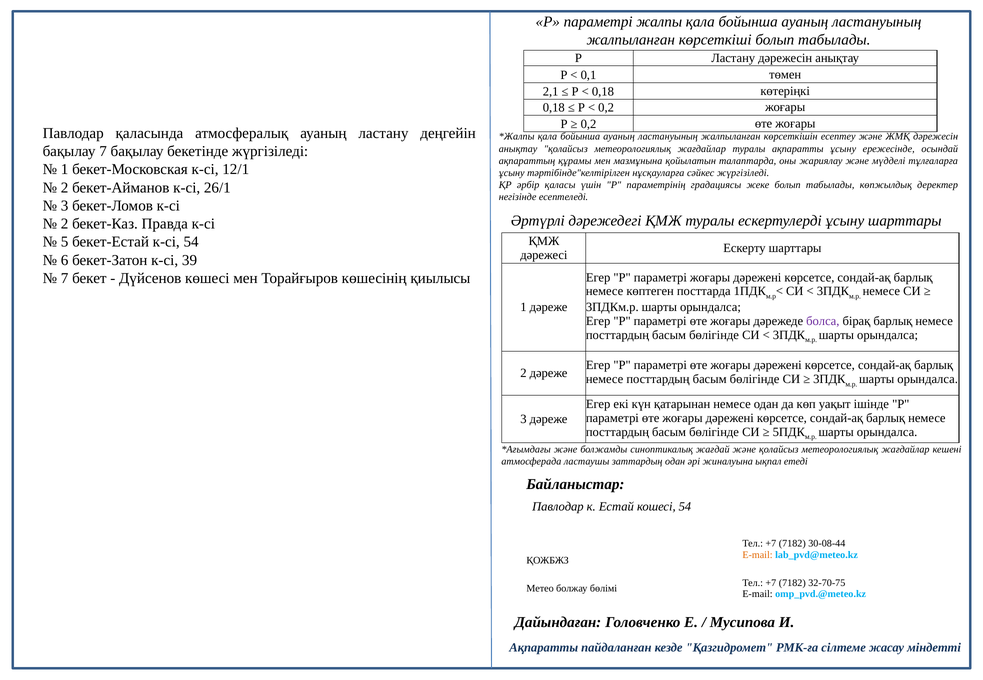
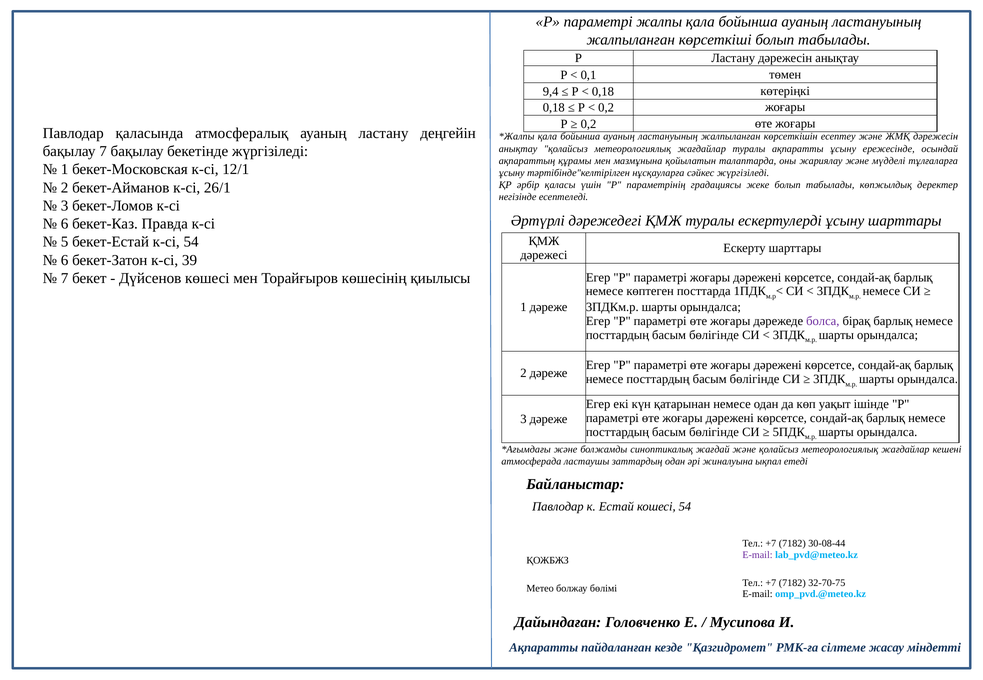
2,1: 2,1 -> 9,4 (551, 92)
2: 2 -> 6 (65, 224)
E-mail colour: orange -> purple (758, 555)
